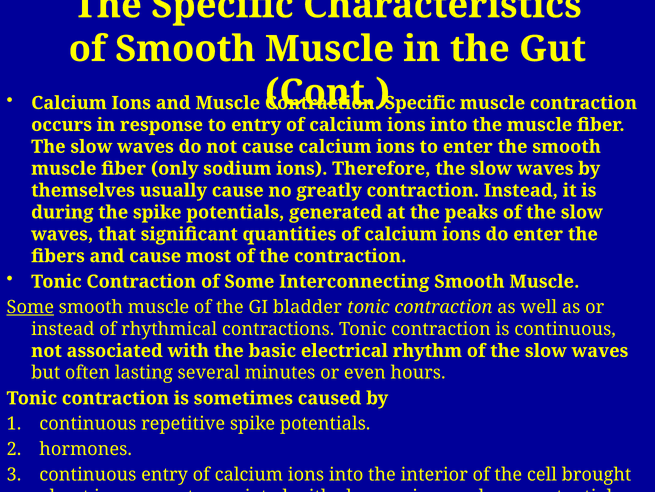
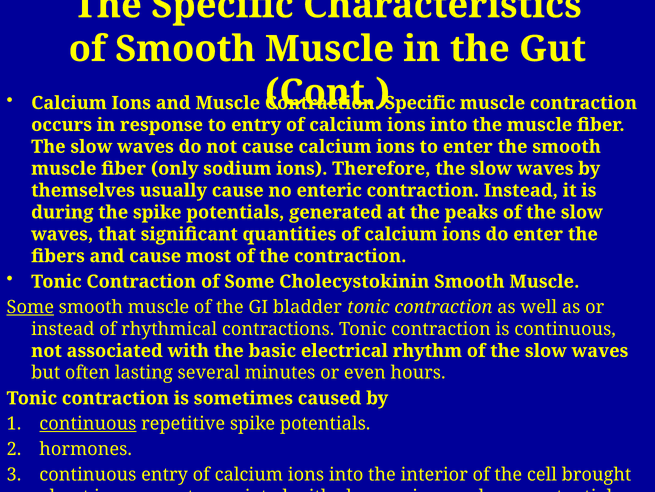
greatly: greatly -> enteric (329, 190)
Interconnecting: Interconnecting -> Cholecystokinin (354, 281)
continuous underline: none -> present (88, 423)
